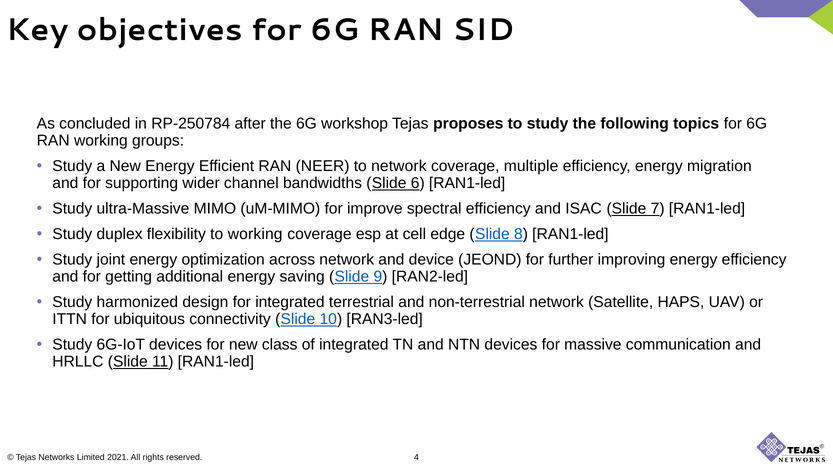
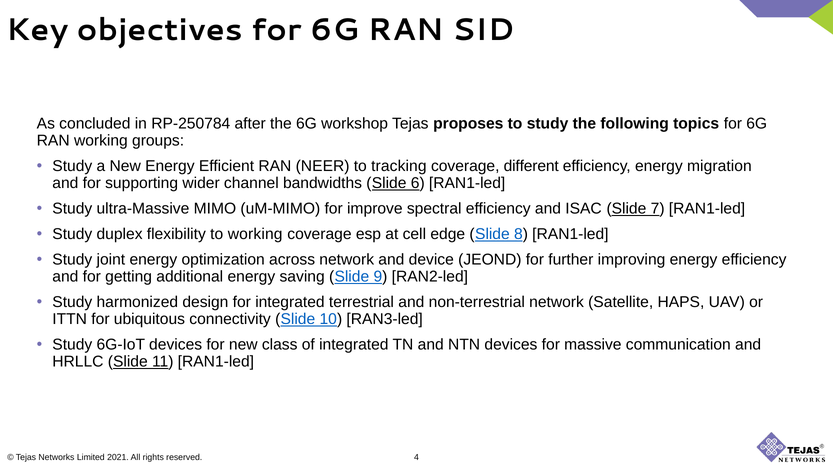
to network: network -> tracking (399, 166)
multiple: multiple -> different (531, 166)
